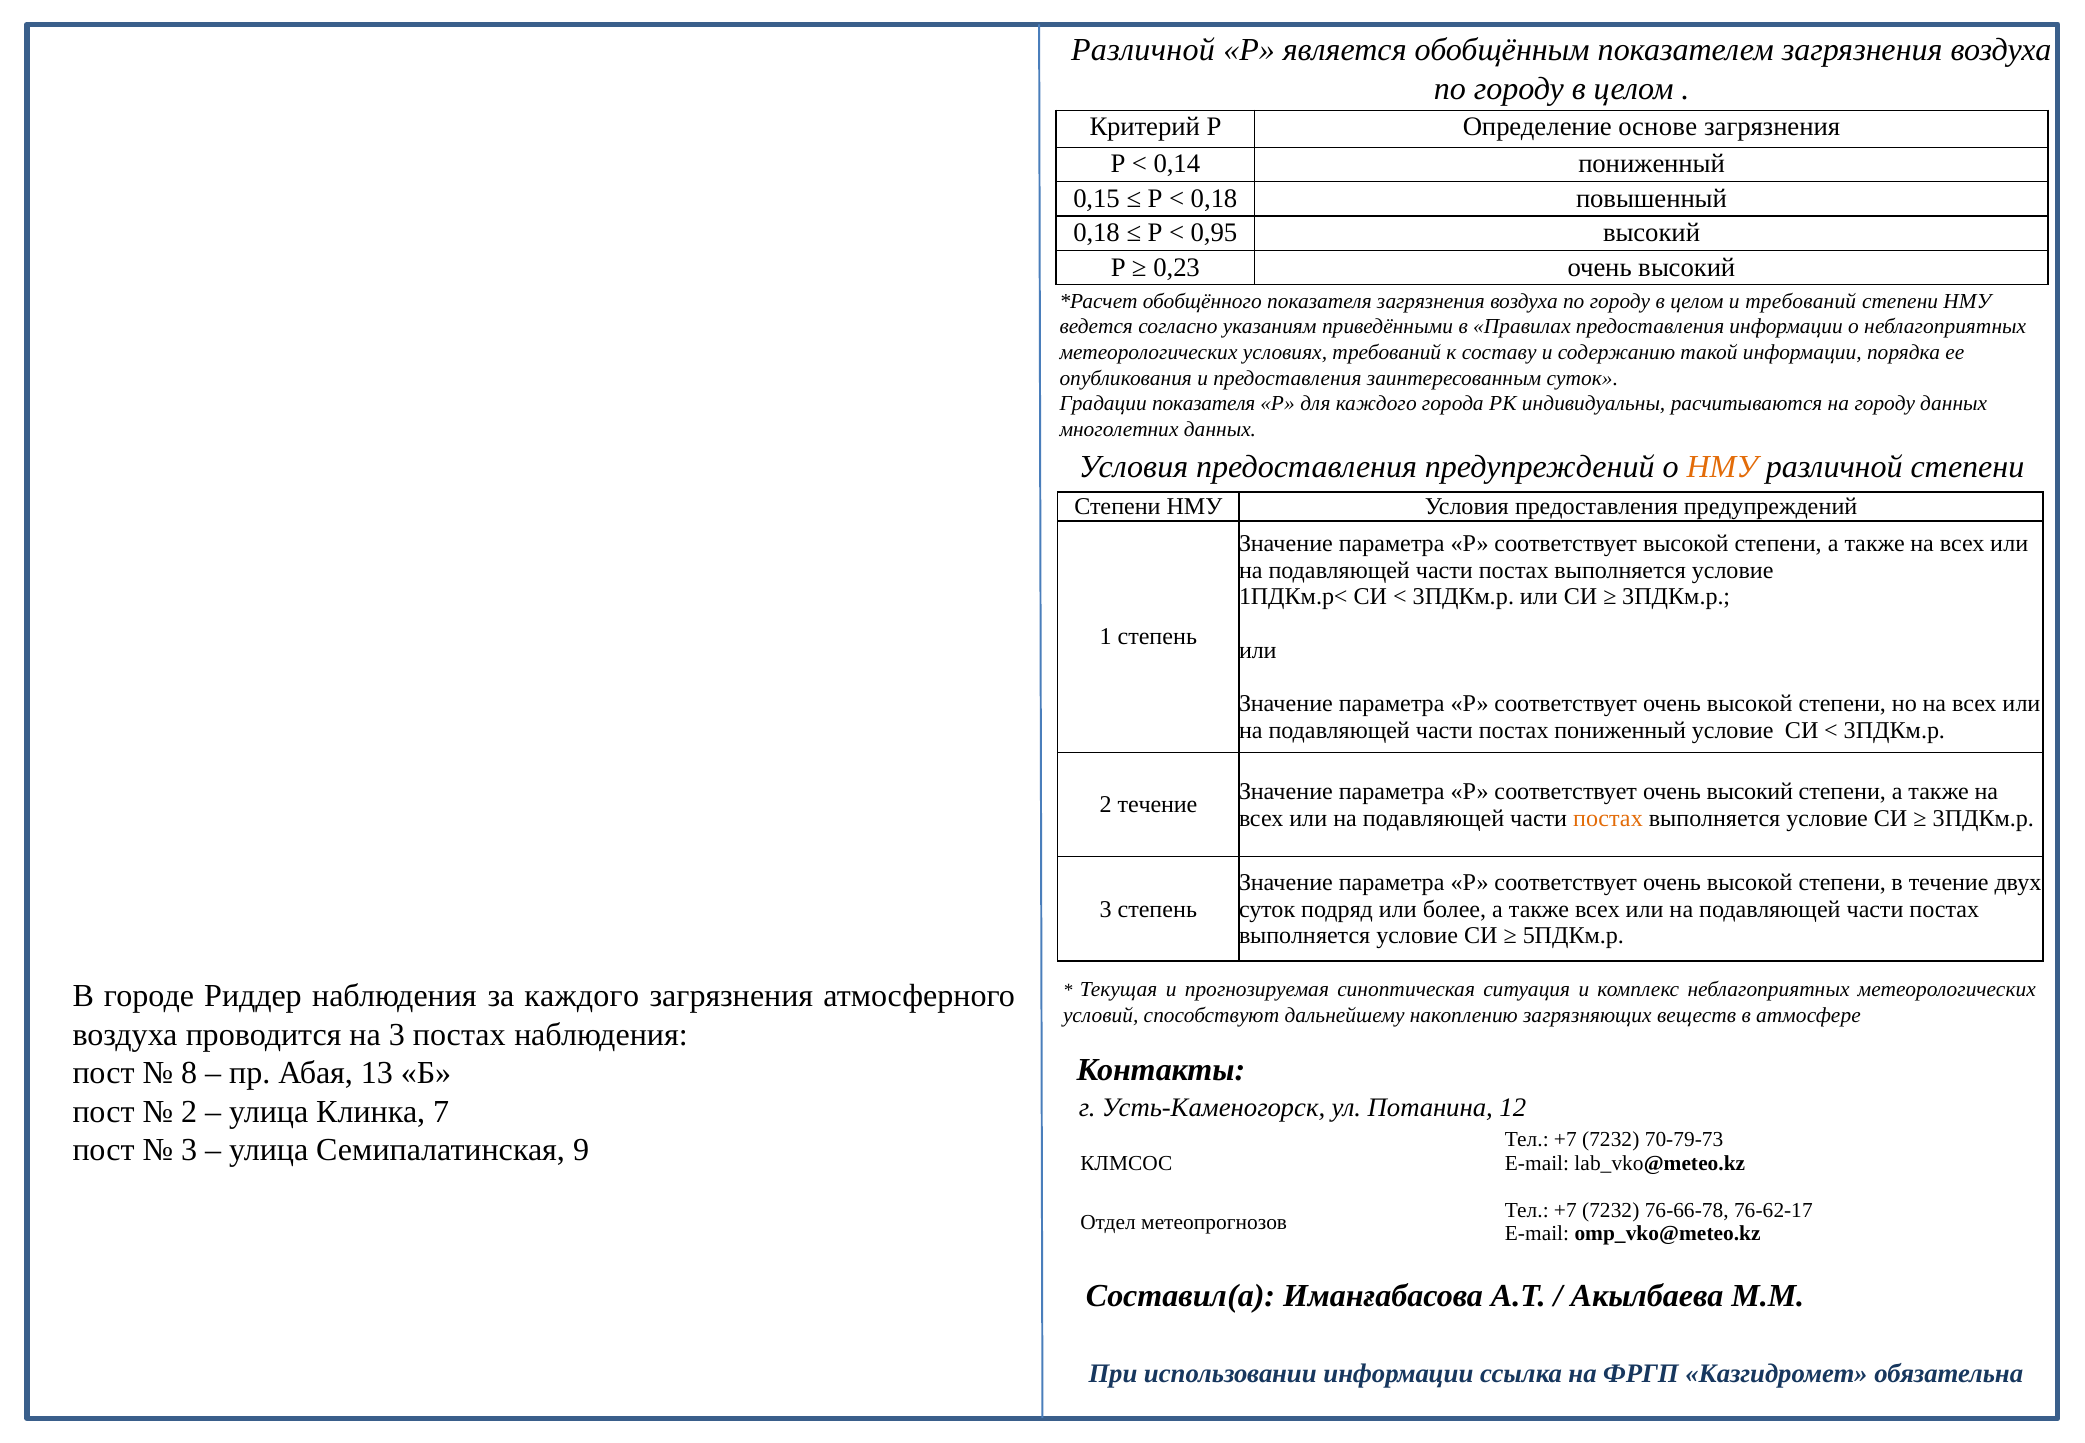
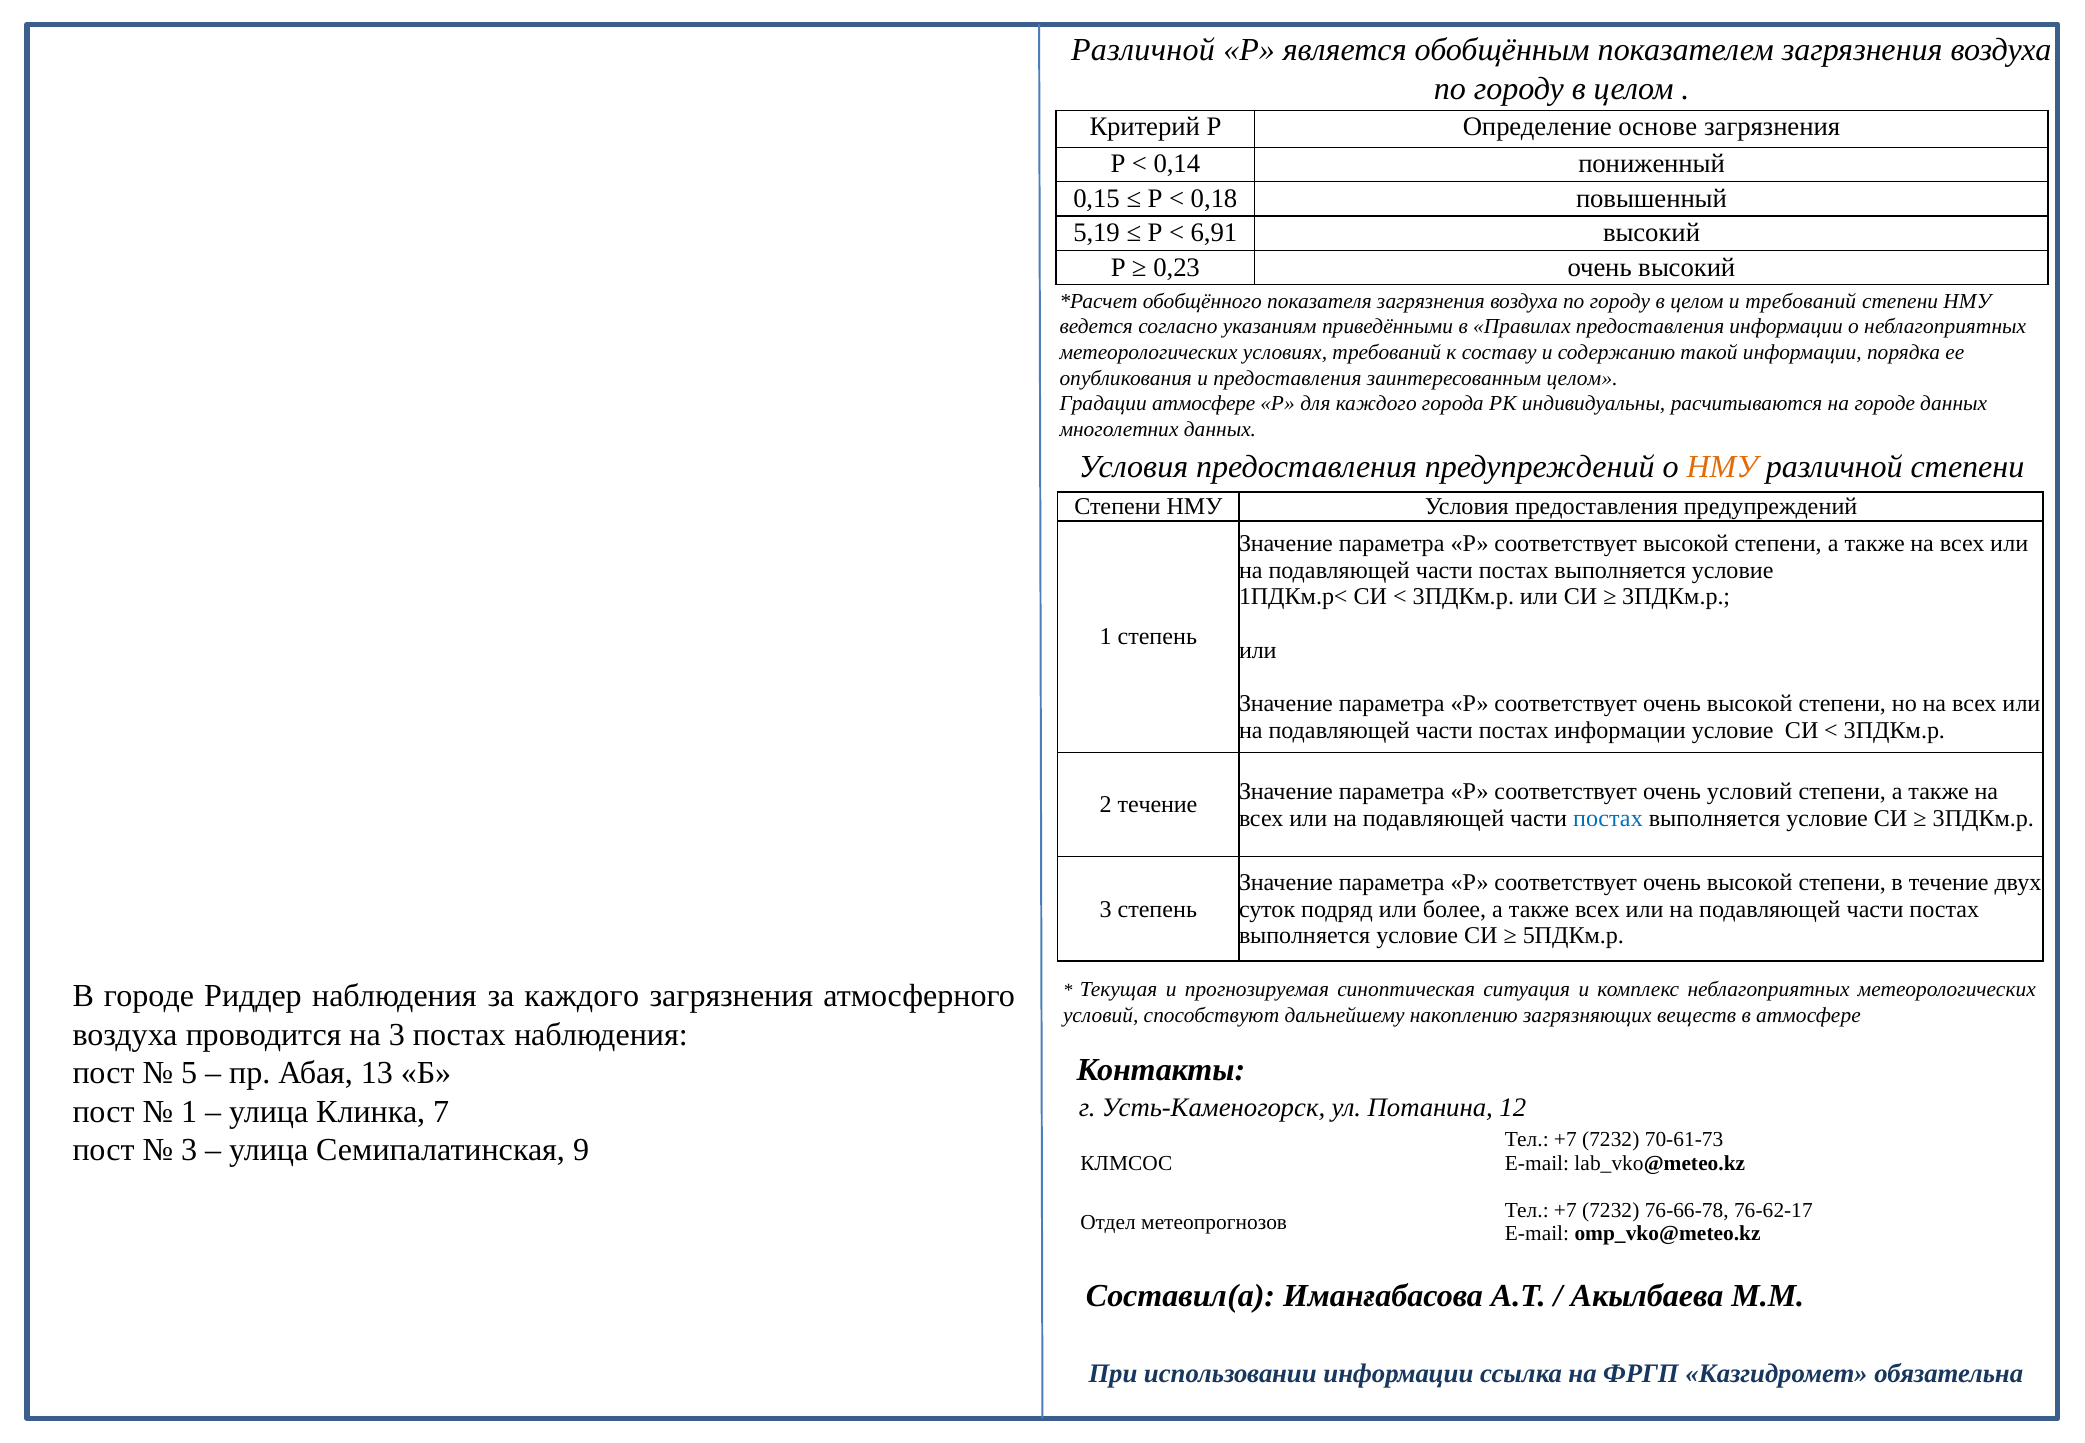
0,18: 0,18 -> 5,19 (1097, 233)
0,95: 0,95 -> 6,91 (1214, 233)
заинтересованным суток: суток -> целом (1582, 378)
Градации показателя: показателя -> атмосфере (1204, 404)
на городу: городу -> городе (1885, 404)
постах пониженный: пониженный -> информации (1620, 731)
соответствует очень высокий: высокий -> условий (1750, 792)
постах colour: orange -> blue (1608, 818)
8: 8 -> 5 (189, 1073)
2: 2 -> 1 (189, 1112)
70-79-73: 70-79-73 -> 70-61-73 (1684, 1140)
